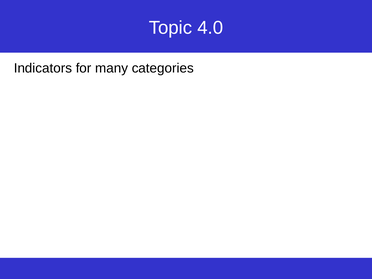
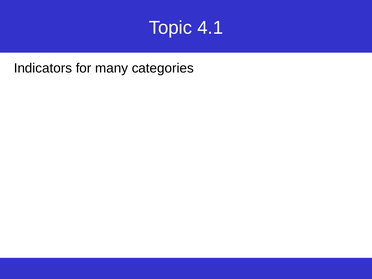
4.0: 4.0 -> 4.1 (210, 28)
